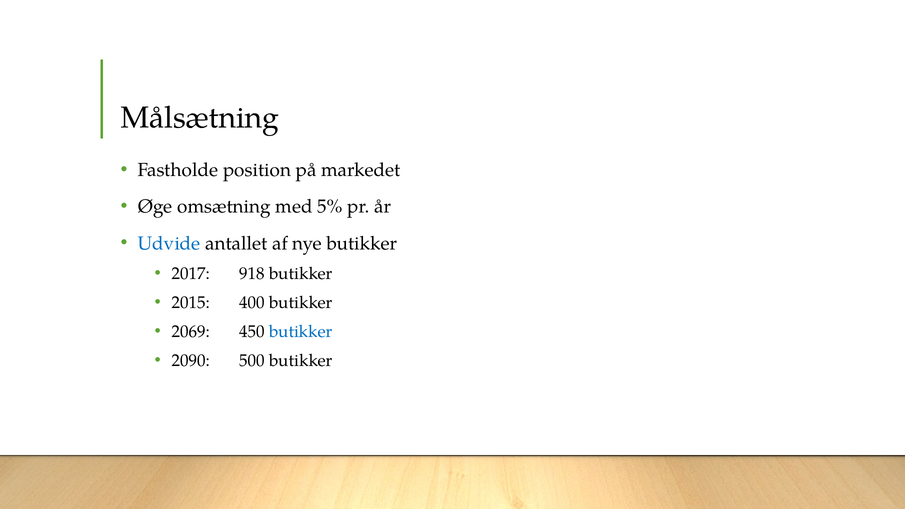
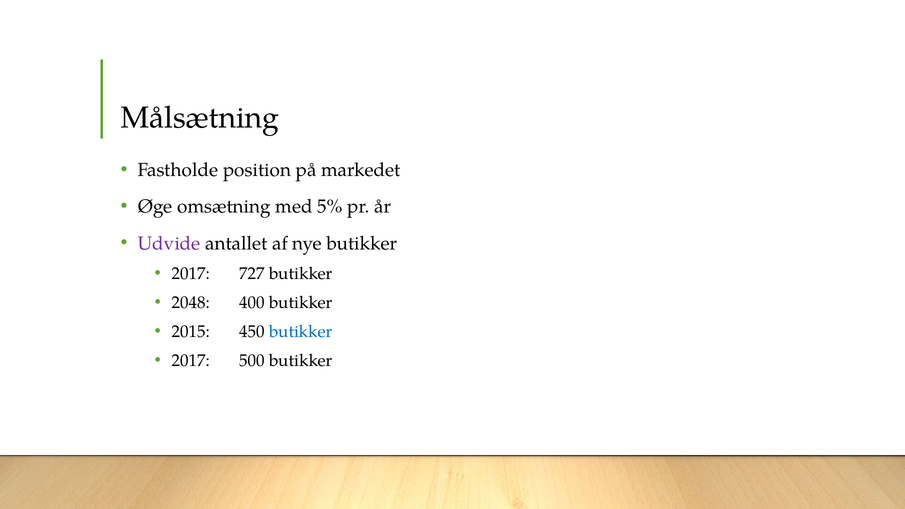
Udvide colour: blue -> purple (169, 243)
918: 918 -> 727 (252, 273)
2015: 2015 -> 2048 (191, 303)
2069: 2069 -> 2015 (191, 332)
2090: 2090 -> 2017 (191, 361)
